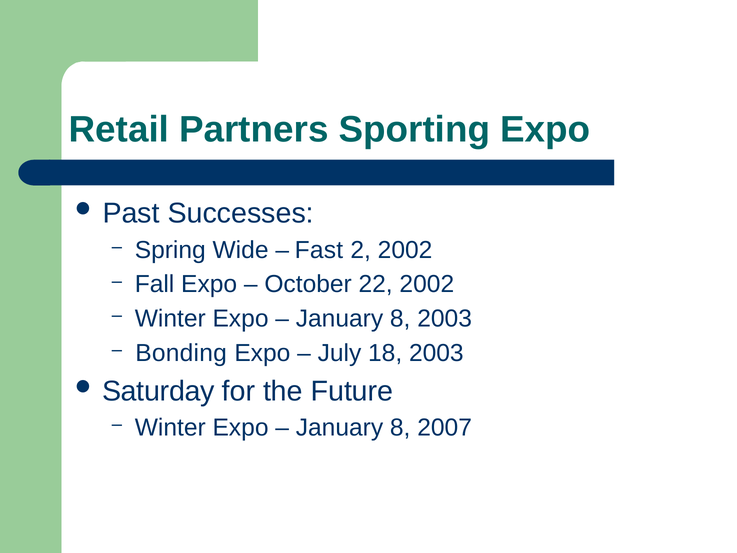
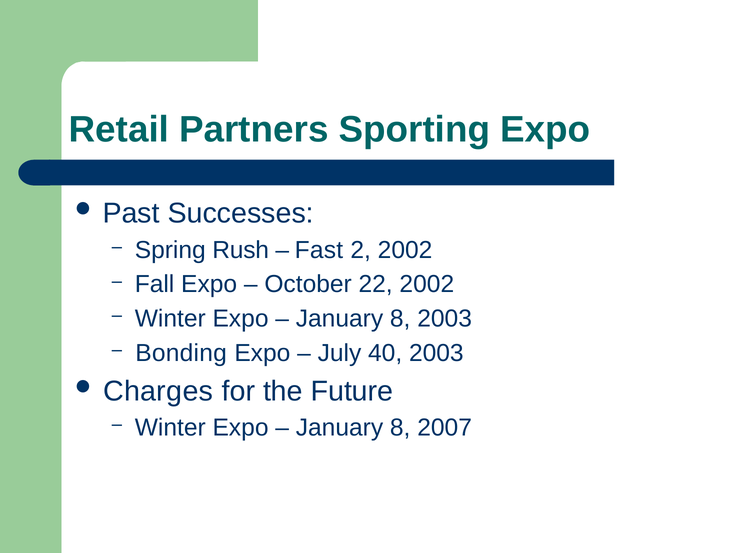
Wide: Wide -> Rush (241, 250)
18: 18 -> 40 (385, 353)
Saturday: Saturday -> Charges (158, 391)
